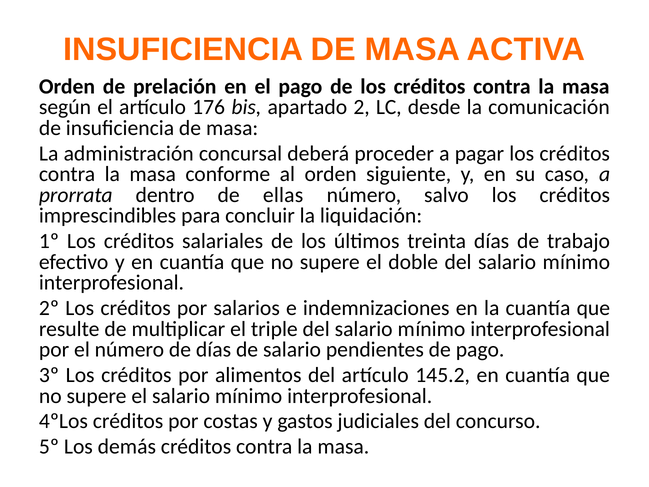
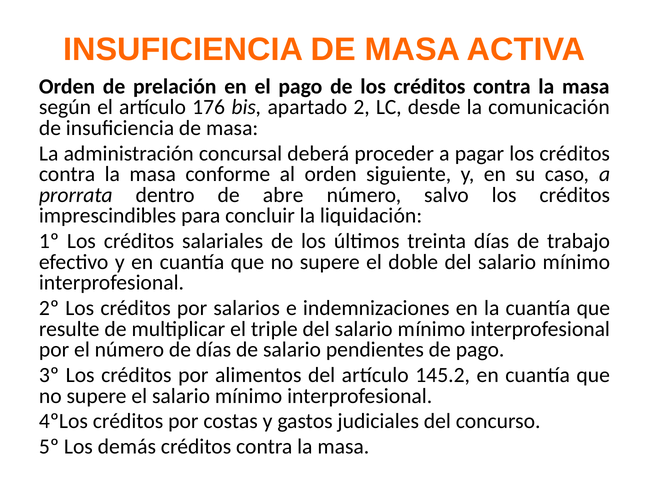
ellas: ellas -> abre (283, 195)
